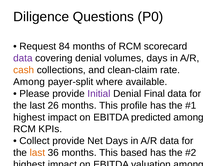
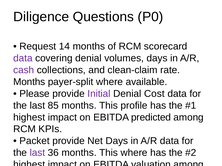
84: 84 -> 14 (64, 47)
cash colour: orange -> purple (24, 70)
Among: Among -> Months (29, 82)
Denial Final: Final -> Cost (154, 94)
26: 26 -> 85 (53, 106)
Collect: Collect -> Packet (35, 141)
last colour: orange -> purple (37, 153)
This based: based -> where (134, 153)
